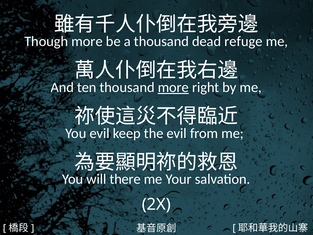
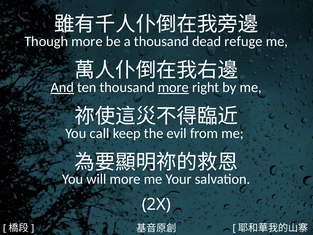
And underline: none -> present (62, 87)
You evil: evil -> call (100, 133)
will there: there -> more (125, 179)
